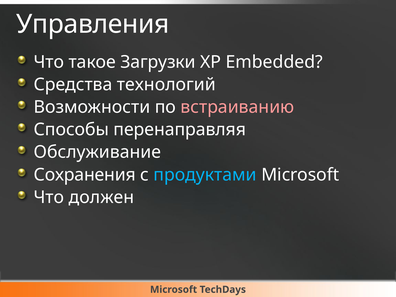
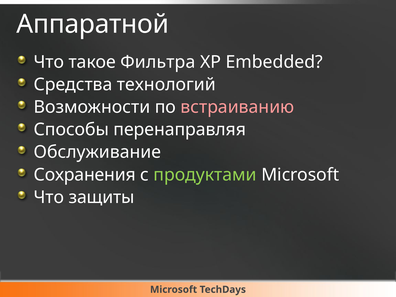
Управления: Управления -> Аппаратной (93, 24)
Загрузки: Загрузки -> Фильтра (158, 62)
продуктами colour: light blue -> light green (205, 175)
должен: должен -> защиты (102, 197)
